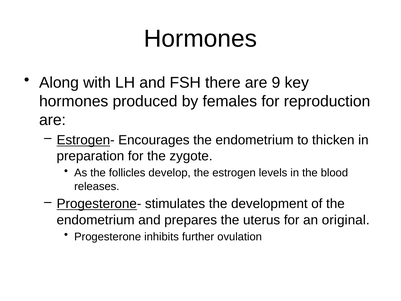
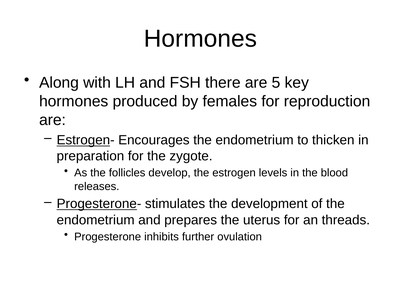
9: 9 -> 5 (276, 83)
original: original -> threads (346, 220)
